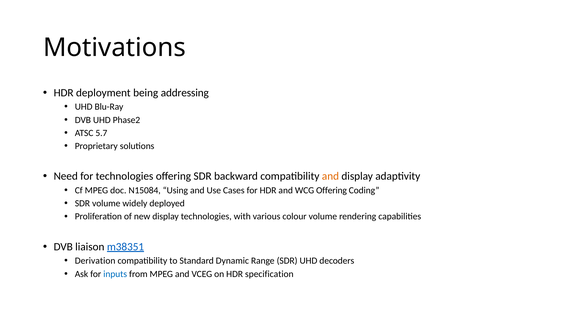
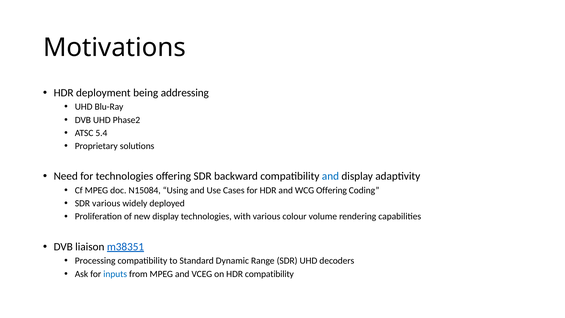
5.7: 5.7 -> 5.4 (101, 133)
and colour: orange -> blue (330, 176)
SDR volume: volume -> various (106, 203)
Derivation: Derivation -> Processing (95, 261)
HDR specification: specification -> compatibility (269, 274)
